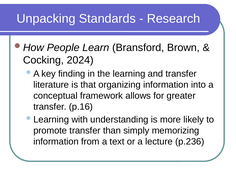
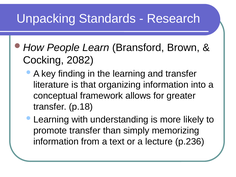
2024: 2024 -> 2082 (80, 60)
p.16: p.16 -> p.18 (81, 107)
